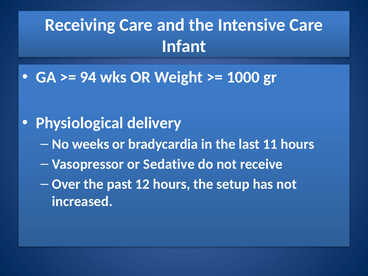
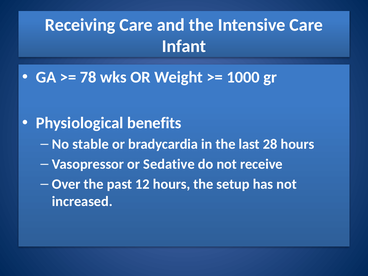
94: 94 -> 78 (88, 77)
delivery: delivery -> benefits (154, 123)
weeks: weeks -> stable (91, 144)
11: 11 -> 28 (270, 144)
